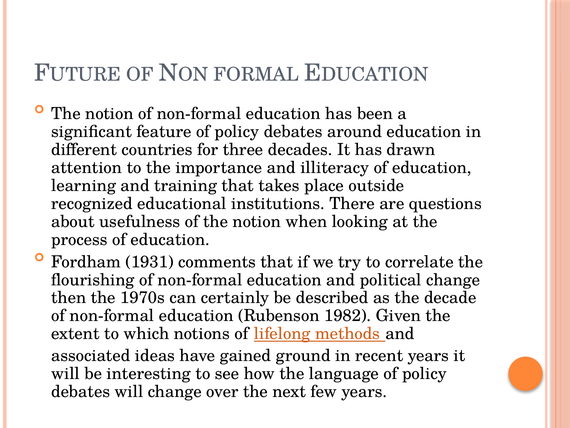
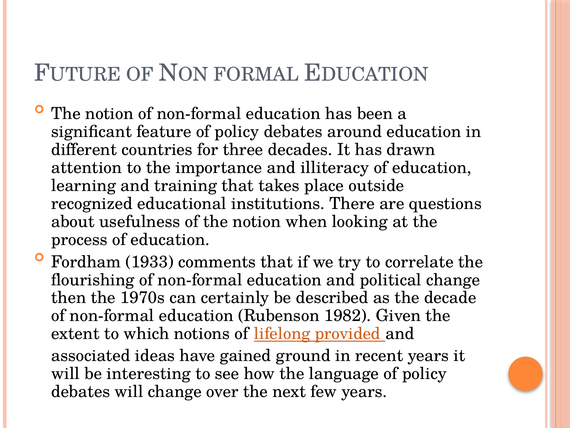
1931: 1931 -> 1933 (150, 262)
methods: methods -> provided (348, 333)
